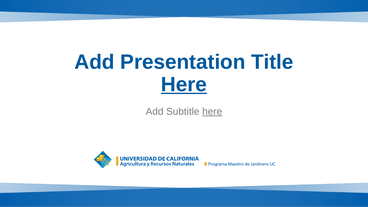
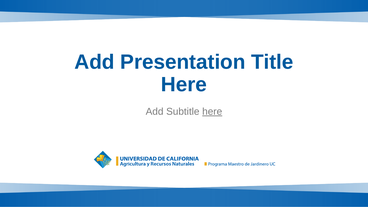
Here underline: present -> none (184, 84)
